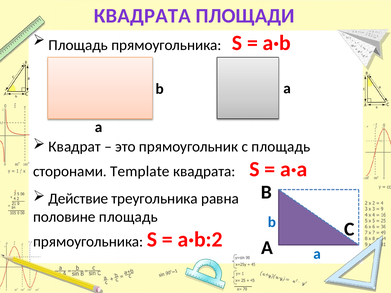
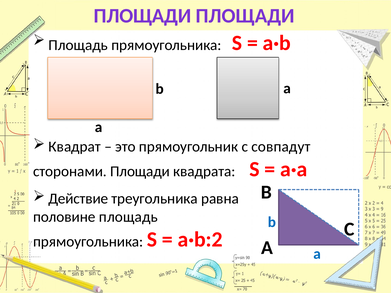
КВАДРАТА: КВАДРАТА -> ПЛОЩАДИ (143, 16)
с площадь: площадь -> совпадут (281, 147)
сторонами Template: Template -> Площади (140, 172)
